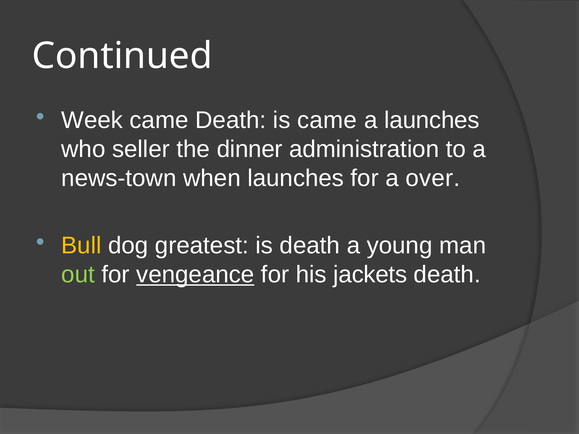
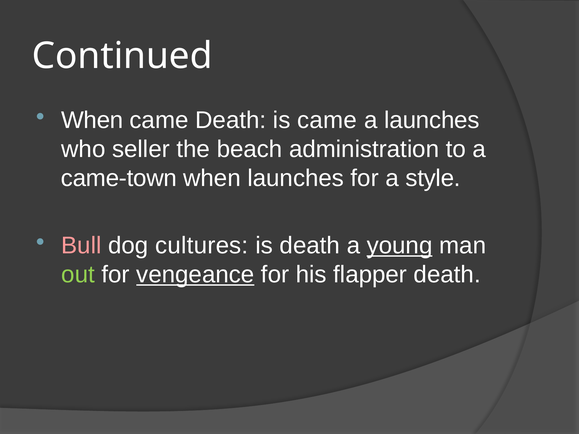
Week: Week -> When (92, 120)
dinner: dinner -> beach (250, 149)
news-town: news-town -> came-town (119, 178)
over: over -> style (433, 178)
Bull colour: yellow -> pink (81, 246)
greatest: greatest -> cultures (202, 246)
young underline: none -> present (400, 246)
jackets: jackets -> flapper (370, 275)
